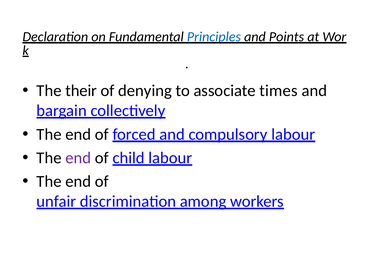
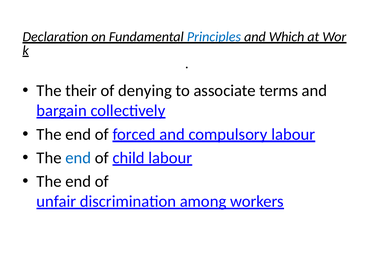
Points: Points -> Which (287, 37)
times: times -> terms (279, 91)
end colour: purple -> blue (78, 158)
